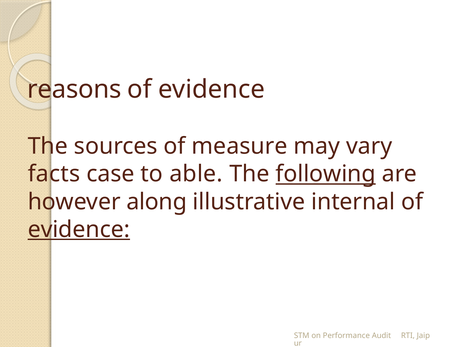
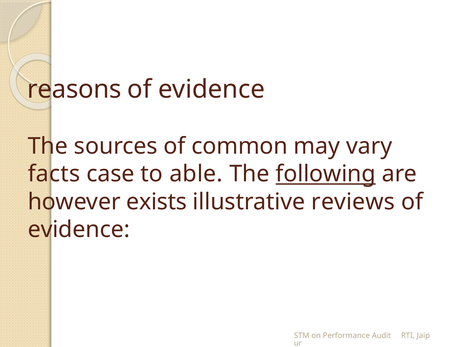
measure: measure -> common (240, 146)
along: along -> exists (157, 202)
internal: internal -> reviews (353, 202)
evidence underline: present -> none (79, 230)
